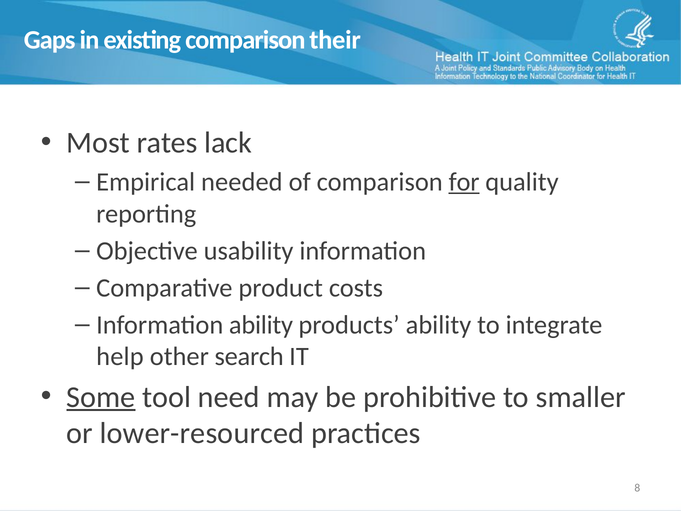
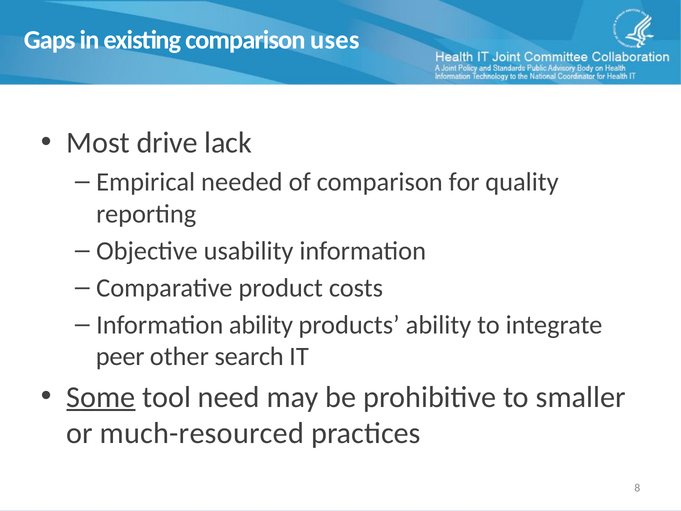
their: their -> uses (335, 40)
rates: rates -> drive (167, 143)
for underline: present -> none (464, 182)
help: help -> peer (120, 356)
lower-resourced: lower-resourced -> much-resourced (202, 433)
